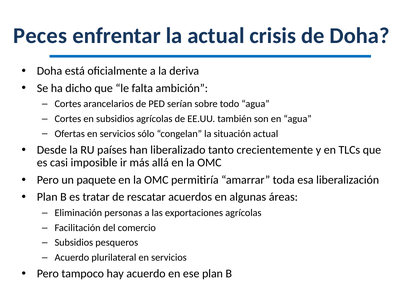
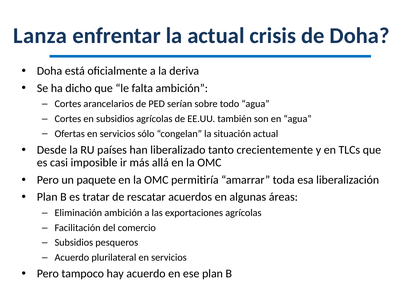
Peces: Peces -> Lanza (40, 36)
Eliminación personas: personas -> ambición (123, 213)
